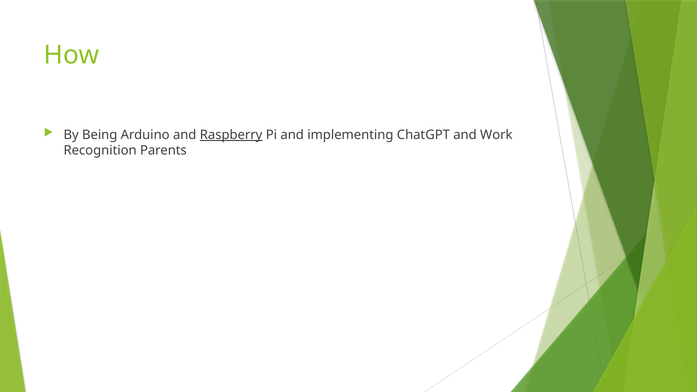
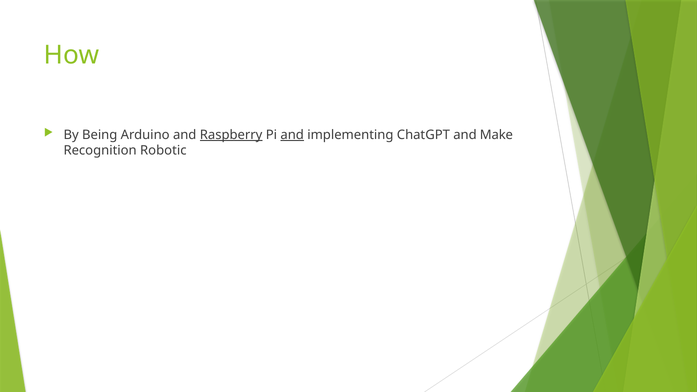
and underline: none -> present (292, 135)
Work: Work -> Make (496, 135)
Parents: Parents -> Robotic (163, 151)
